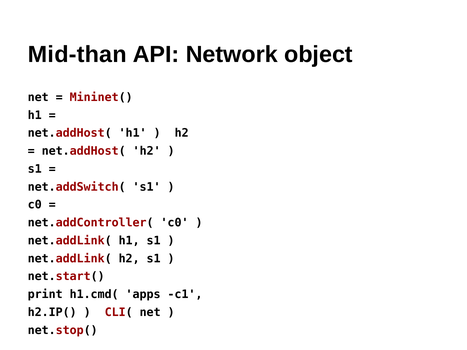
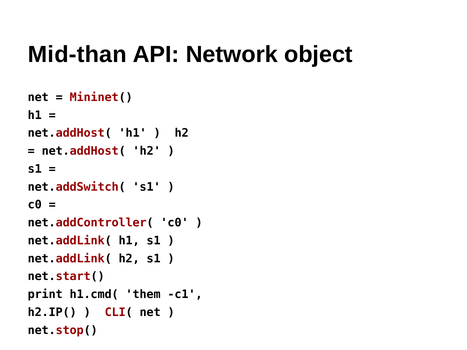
apps: apps -> them (143, 295)
